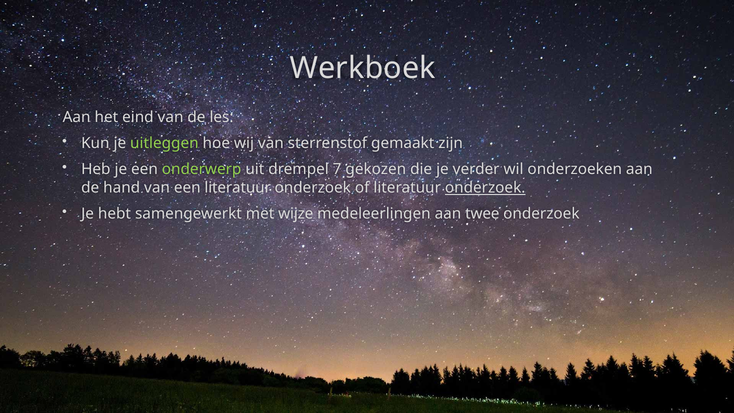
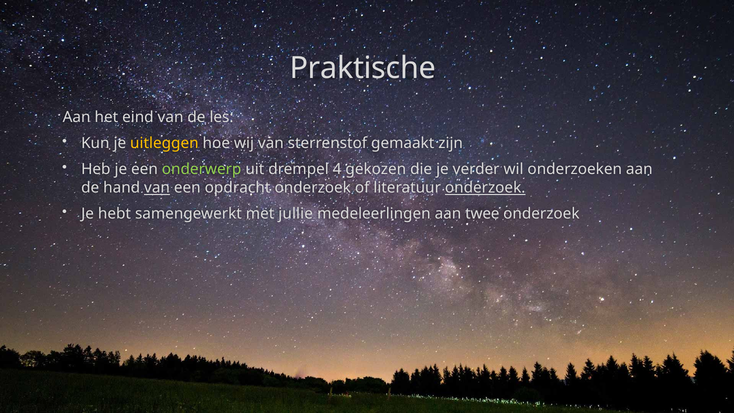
Werkboek: Werkboek -> Praktische (363, 68)
uitleggen colour: light green -> yellow (164, 143)
7: 7 -> 4 (337, 169)
van underline: none -> present (157, 188)
een literatuur: literatuur -> opdracht (238, 188)
wijze: wijze -> jullie (296, 214)
